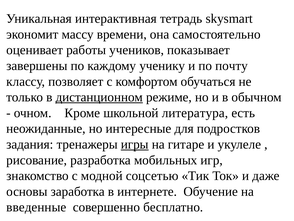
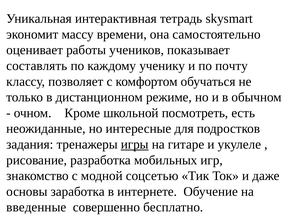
завершены: завершены -> составлять (37, 66)
дистанционном underline: present -> none (99, 97)
литература: литература -> посмотреть (195, 113)
